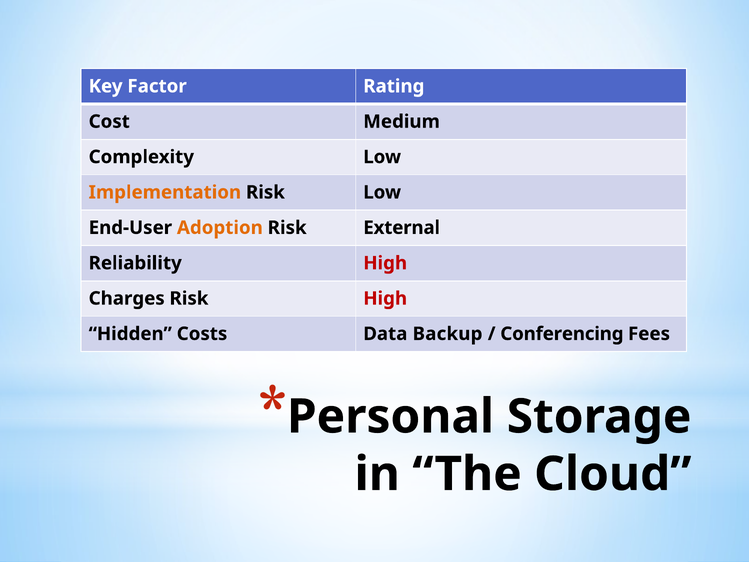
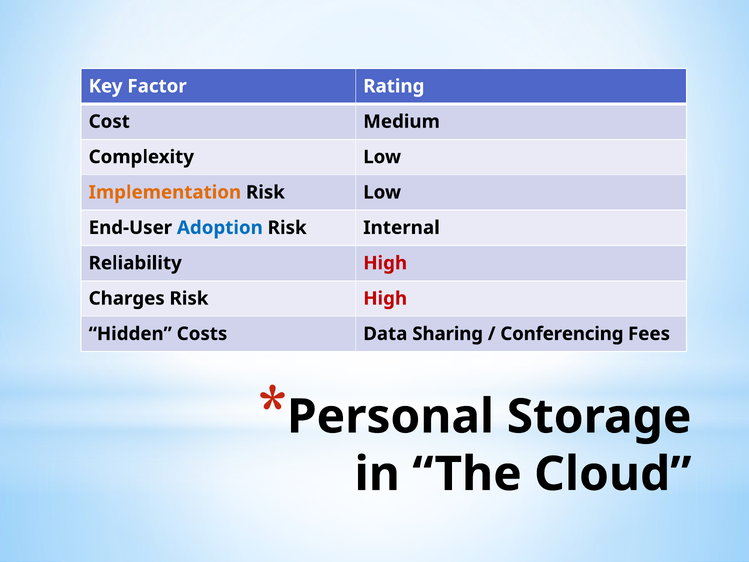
Adoption colour: orange -> blue (220, 228)
External: External -> Internal (402, 228)
Backup: Backup -> Sharing (448, 334)
